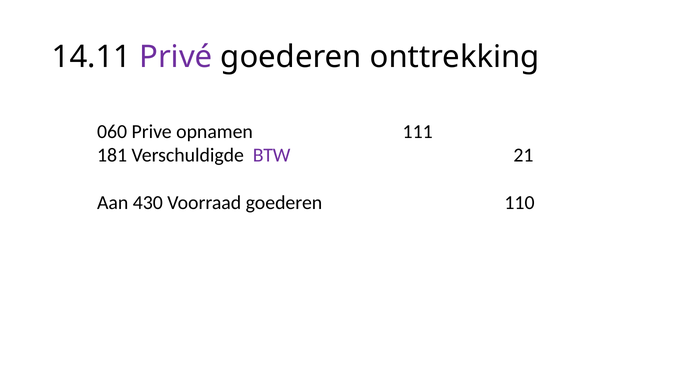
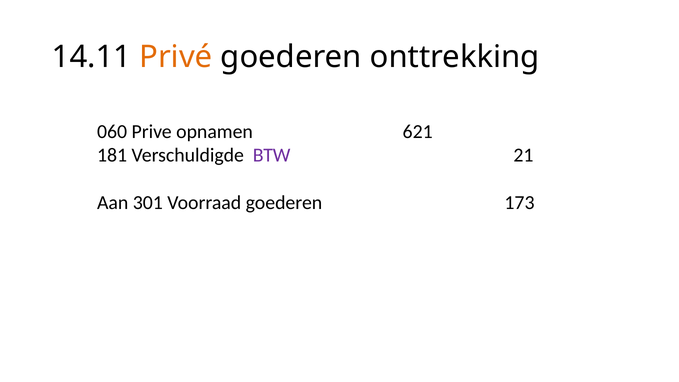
Privé colour: purple -> orange (176, 57)
111: 111 -> 621 (418, 131)
430: 430 -> 301 (148, 203)
110: 110 -> 173 (520, 203)
